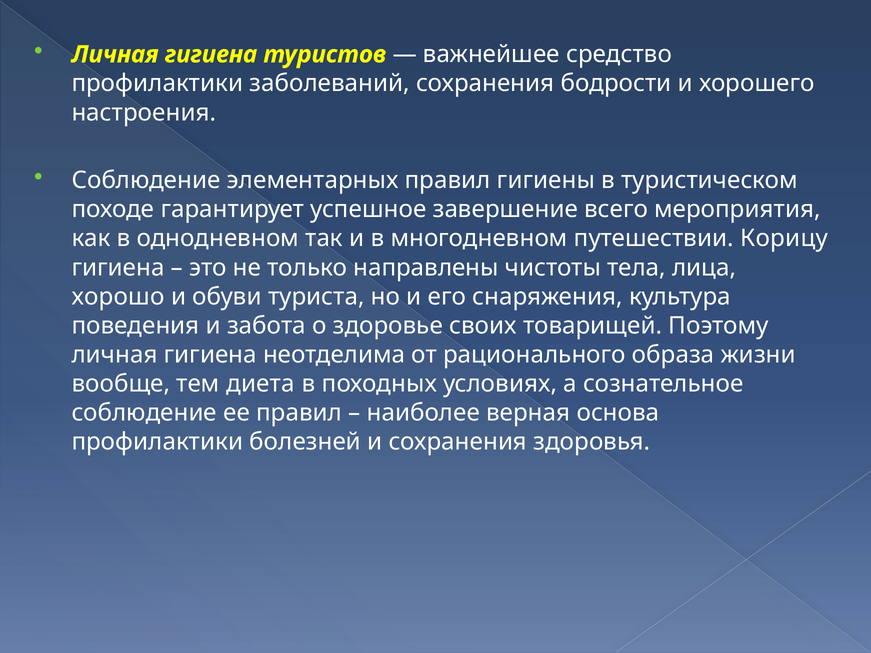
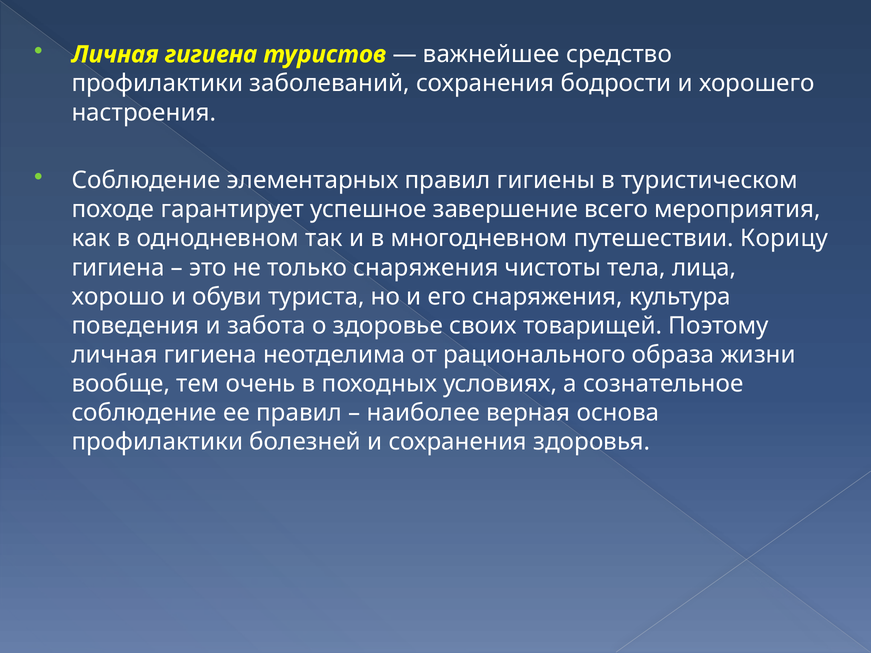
только направлены: направлены -> снаряжения (426, 268)
диета: диета -> очень (261, 384)
